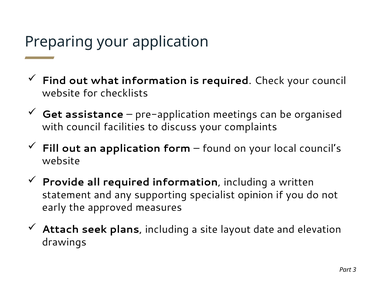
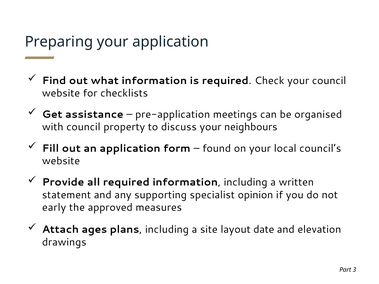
facilities: facilities -> property (124, 127)
complaints: complaints -> neighbours (251, 127)
seek: seek -> ages (94, 230)
